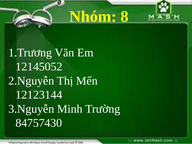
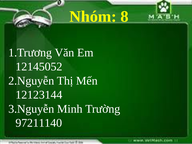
84757430: 84757430 -> 97211140 (39, 123)
